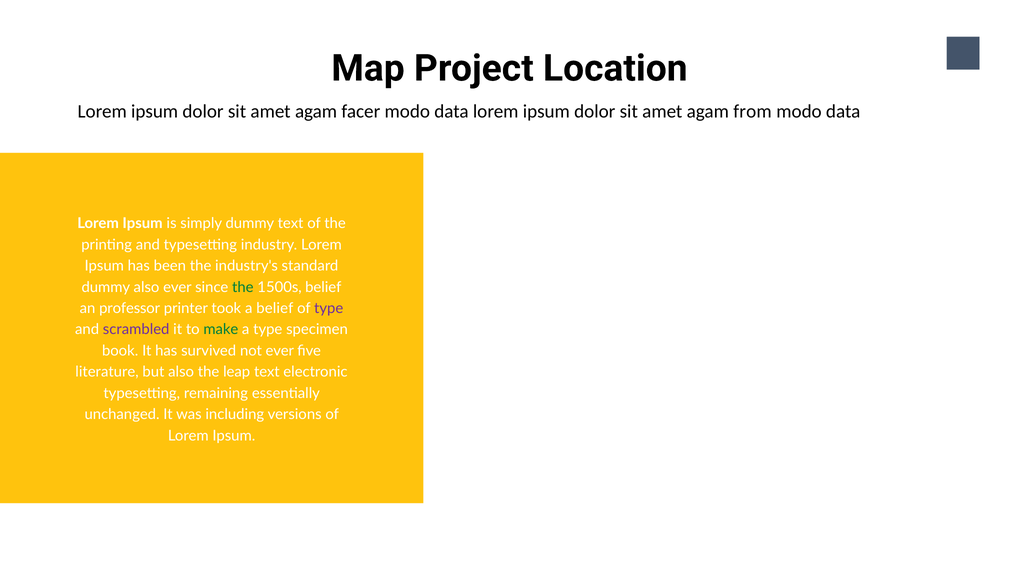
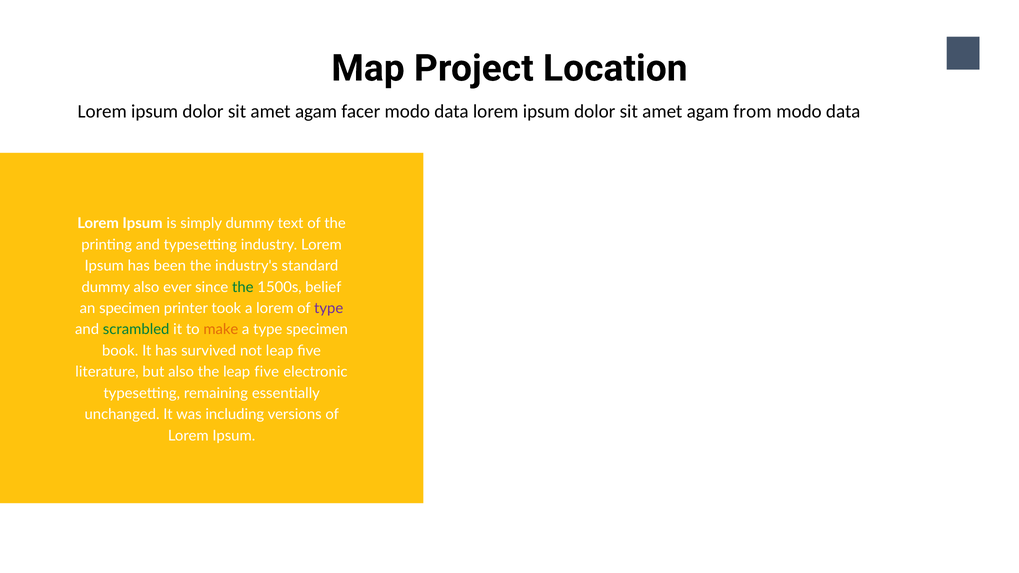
an professor: professor -> specimen (130, 308)
a belief: belief -> lorem (275, 308)
scrambled colour: purple -> green (136, 330)
make colour: green -> orange (221, 330)
not ever: ever -> leap (280, 351)
the leap text: text -> five (267, 372)
